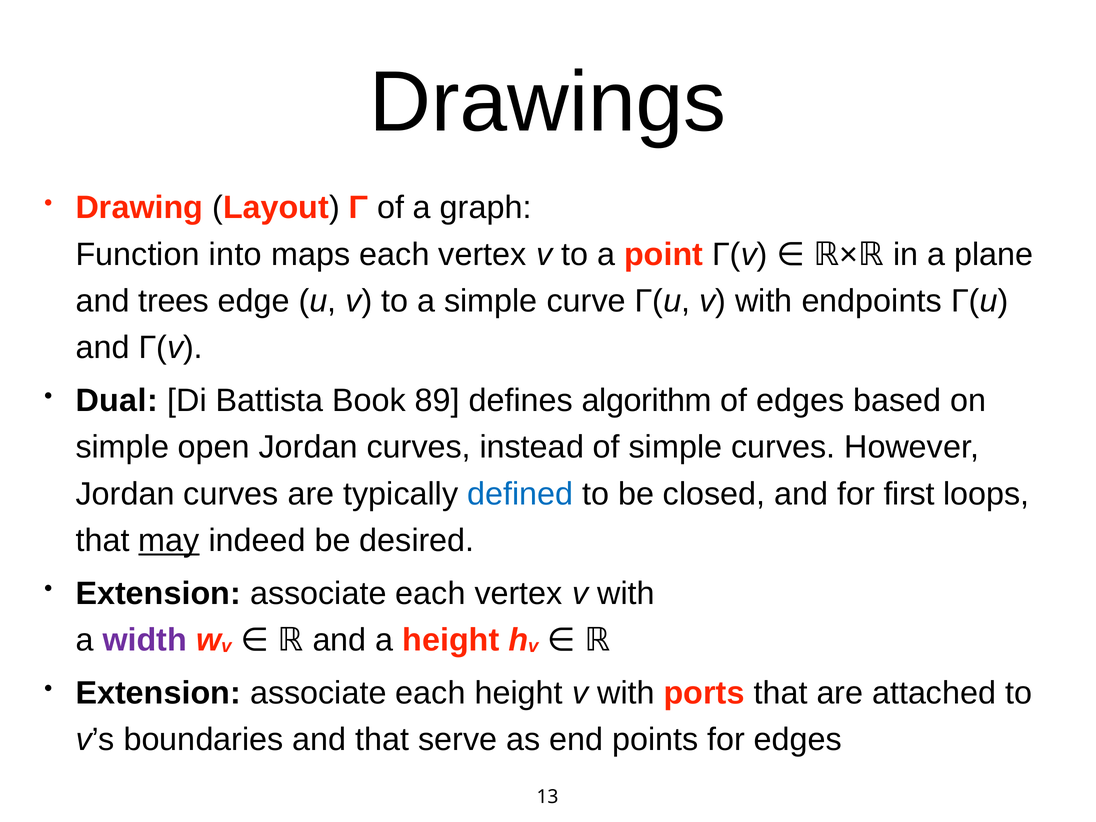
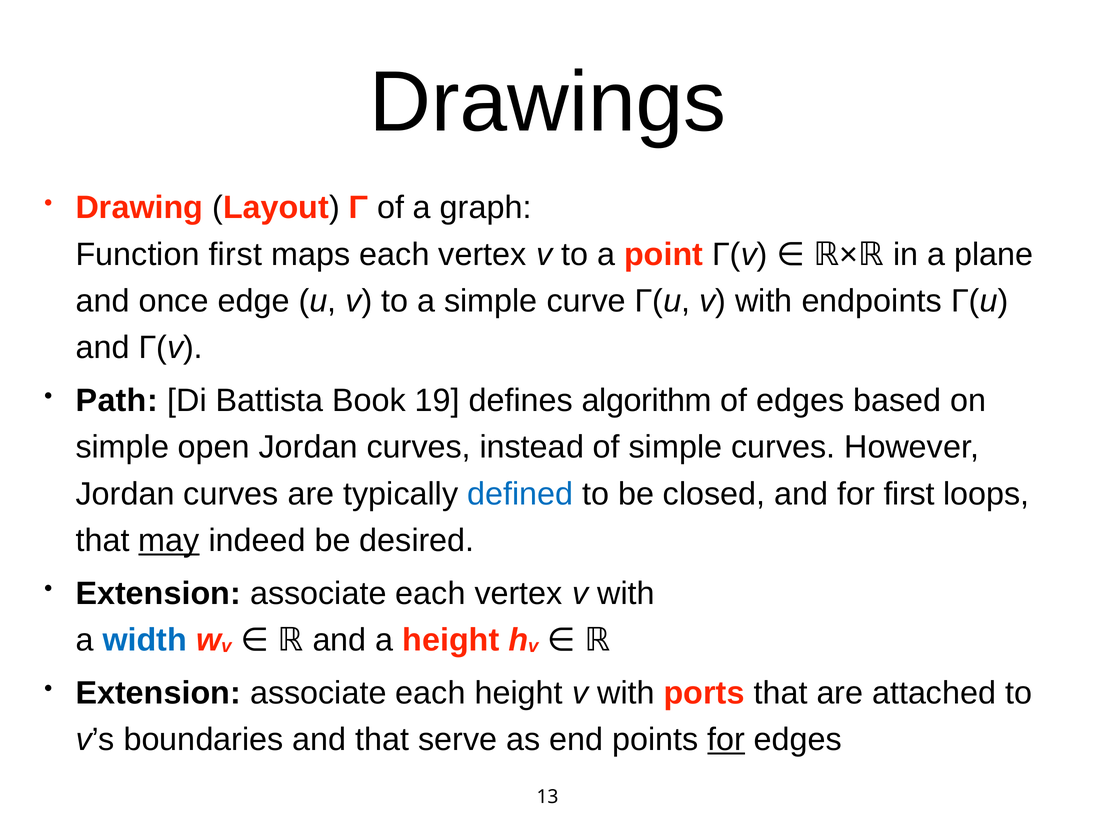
Function into: into -> first (235, 254)
trees: trees -> once (174, 301)
Dual: Dual -> Path (117, 401)
89: 89 -> 19 (437, 401)
width colour: purple -> blue (145, 640)
for underline: none -> present (726, 740)
